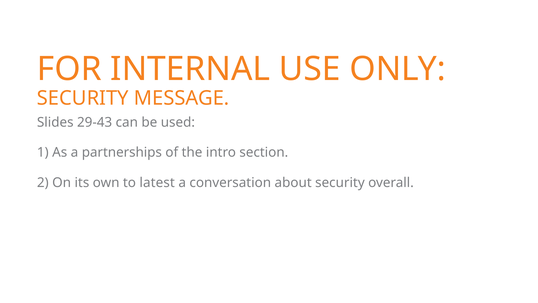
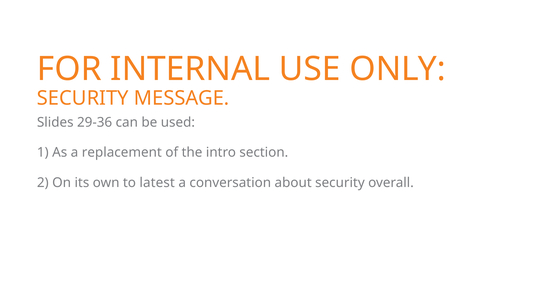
29-43: 29-43 -> 29-36 (95, 122)
partnerships: partnerships -> replacement (122, 152)
